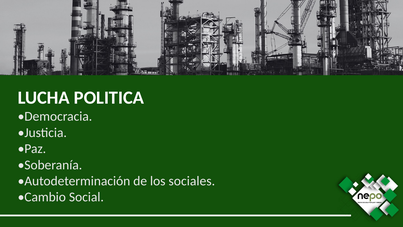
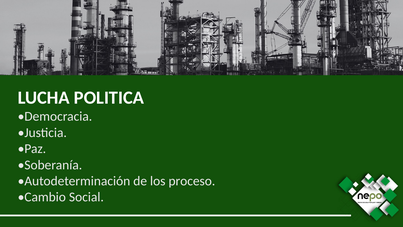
sociales: sociales -> proceso (192, 181)
